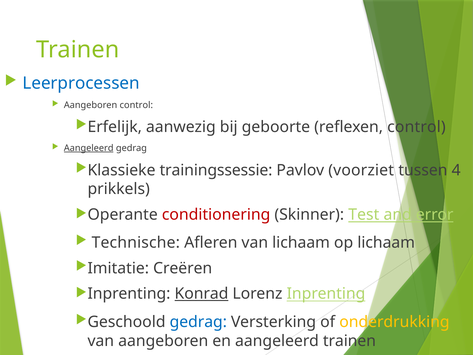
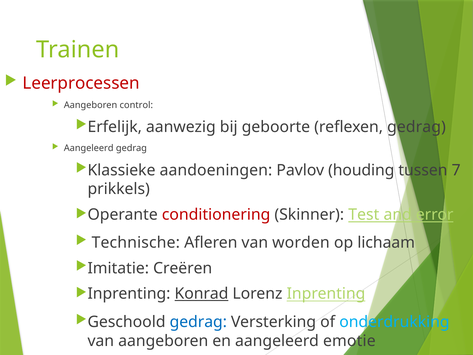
Leerprocessen colour: blue -> red (81, 83)
reflexen control: control -> gedrag (416, 127)
Aangeleerd underline: present -> none (89, 148)
trainingssessie: trainingssessie -> aandoeningen (216, 170)
voorziet: voorziet -> houding (361, 170)
4: 4 -> 7 (456, 170)
van lichaam: lichaam -> worden (301, 243)
onderdrukking colour: yellow -> light blue (394, 322)
aangeleerd trainen: trainen -> emotie (349, 341)
